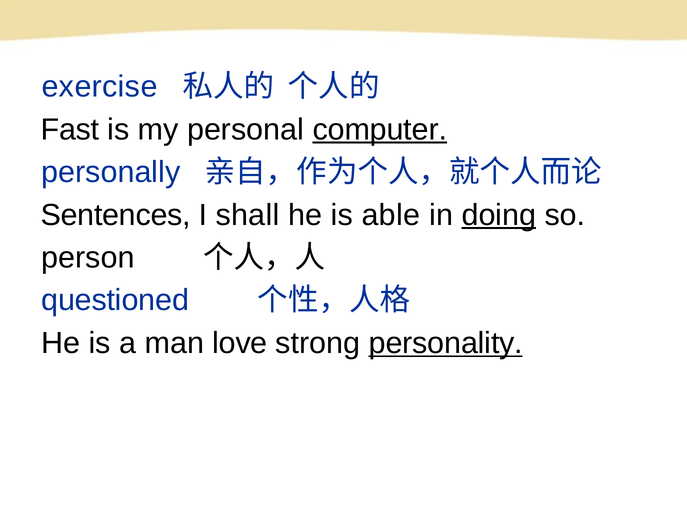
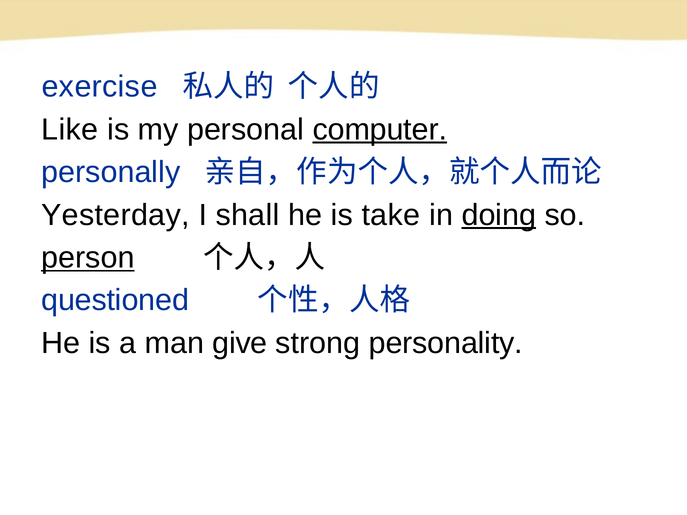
Fast: Fast -> Like (70, 130)
Sentences: Sentences -> Yesterday (115, 215)
able: able -> take (391, 215)
person underline: none -> present (88, 258)
love: love -> give (240, 343)
personality underline: present -> none (446, 343)
